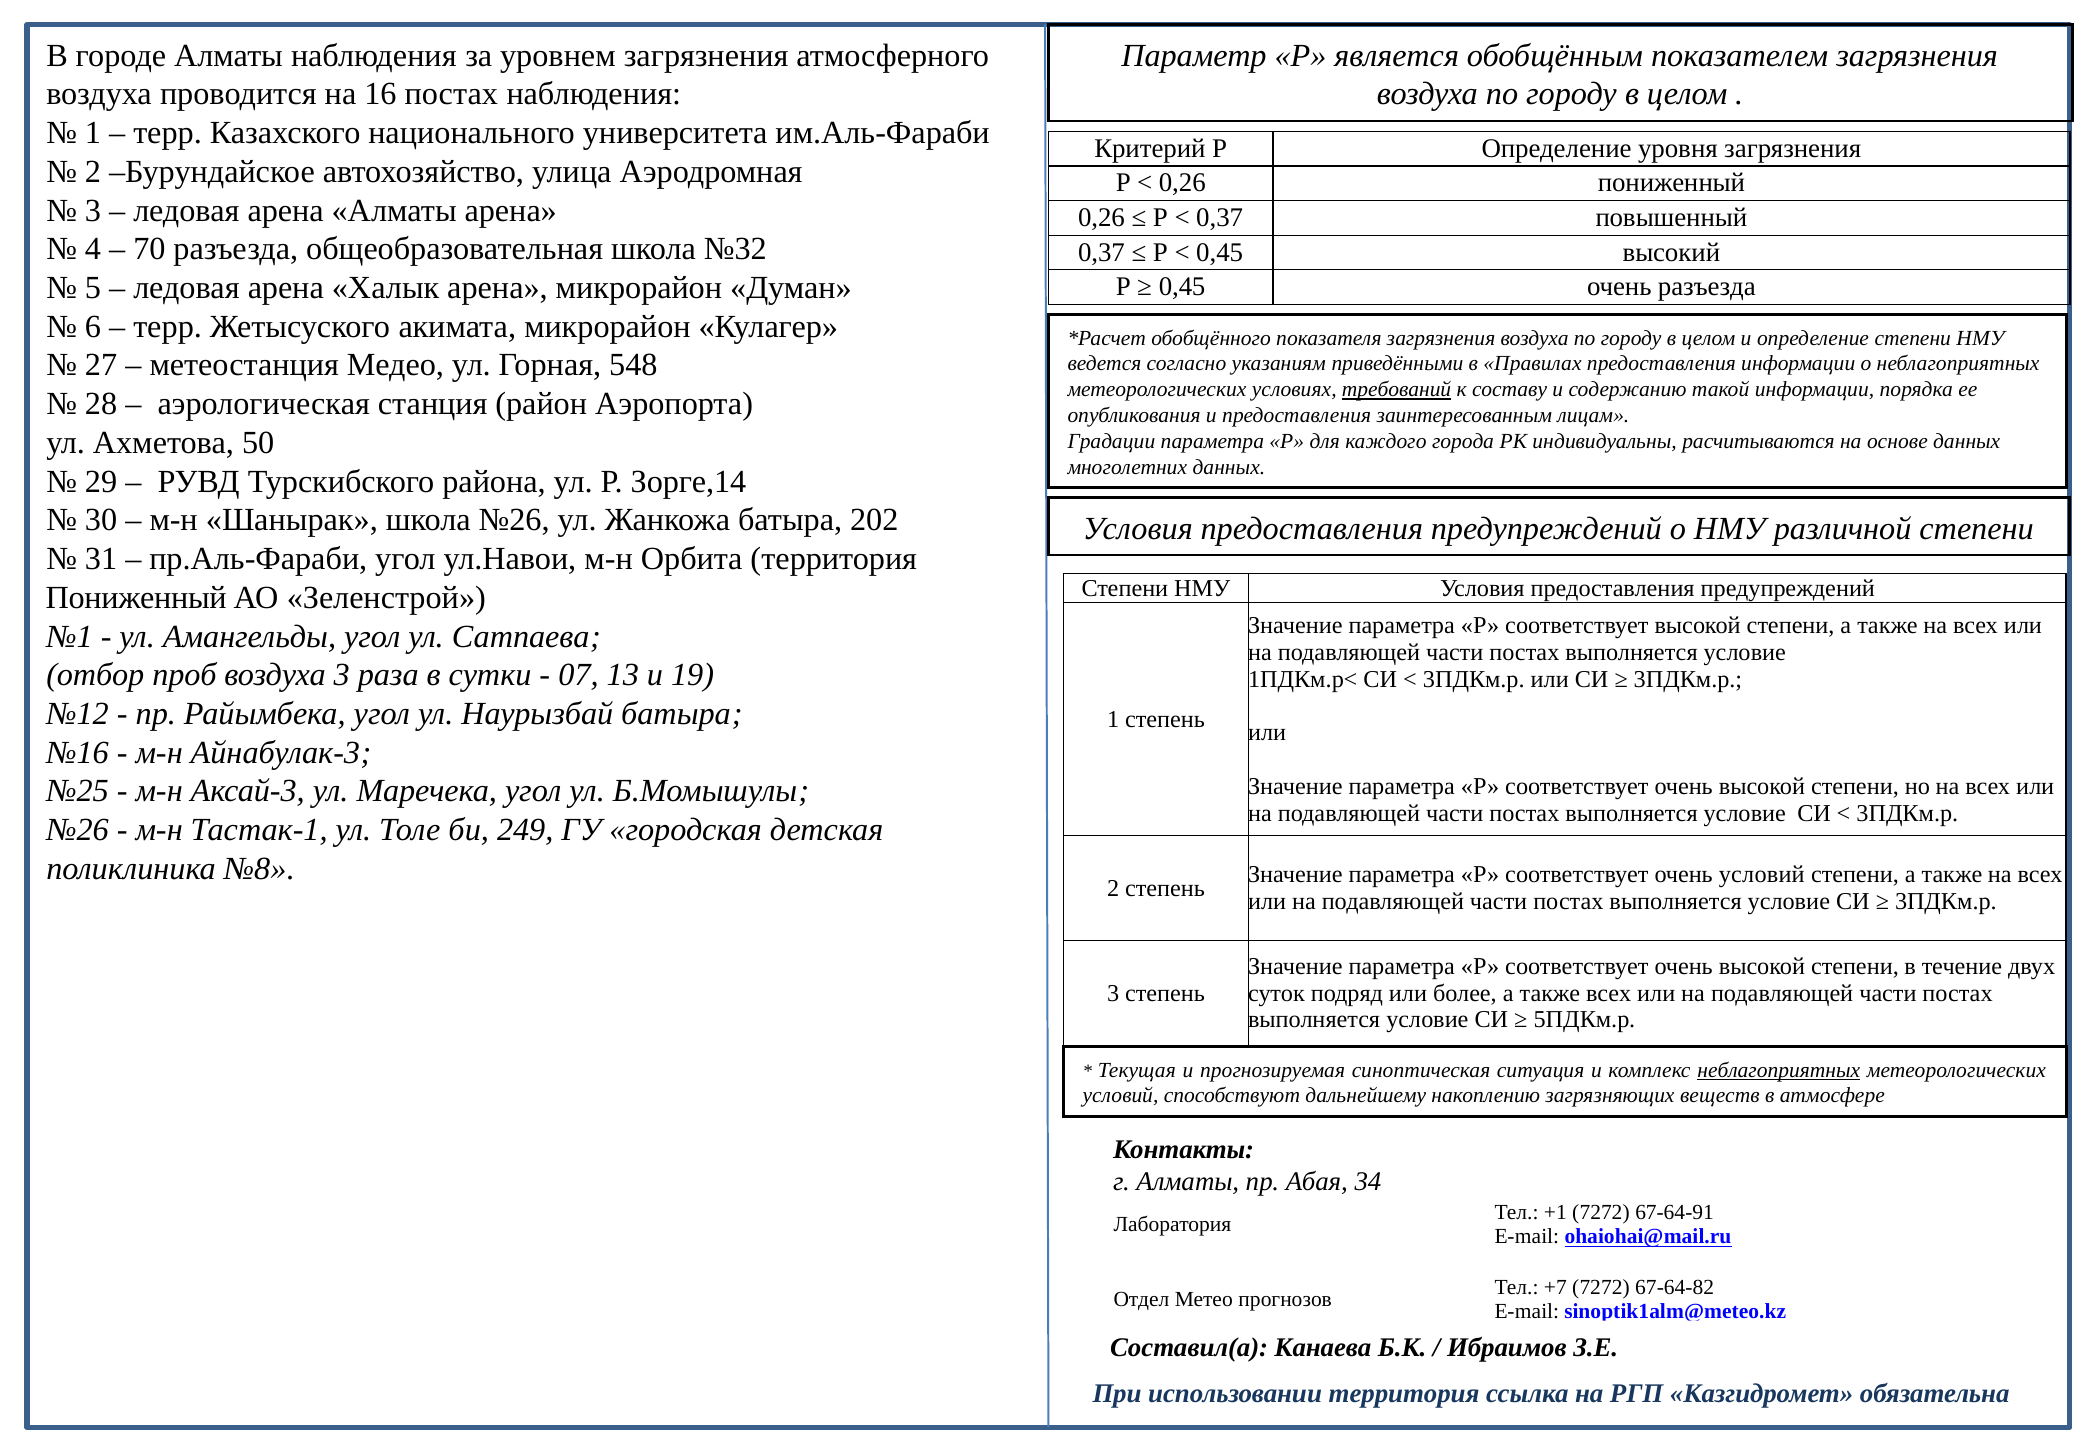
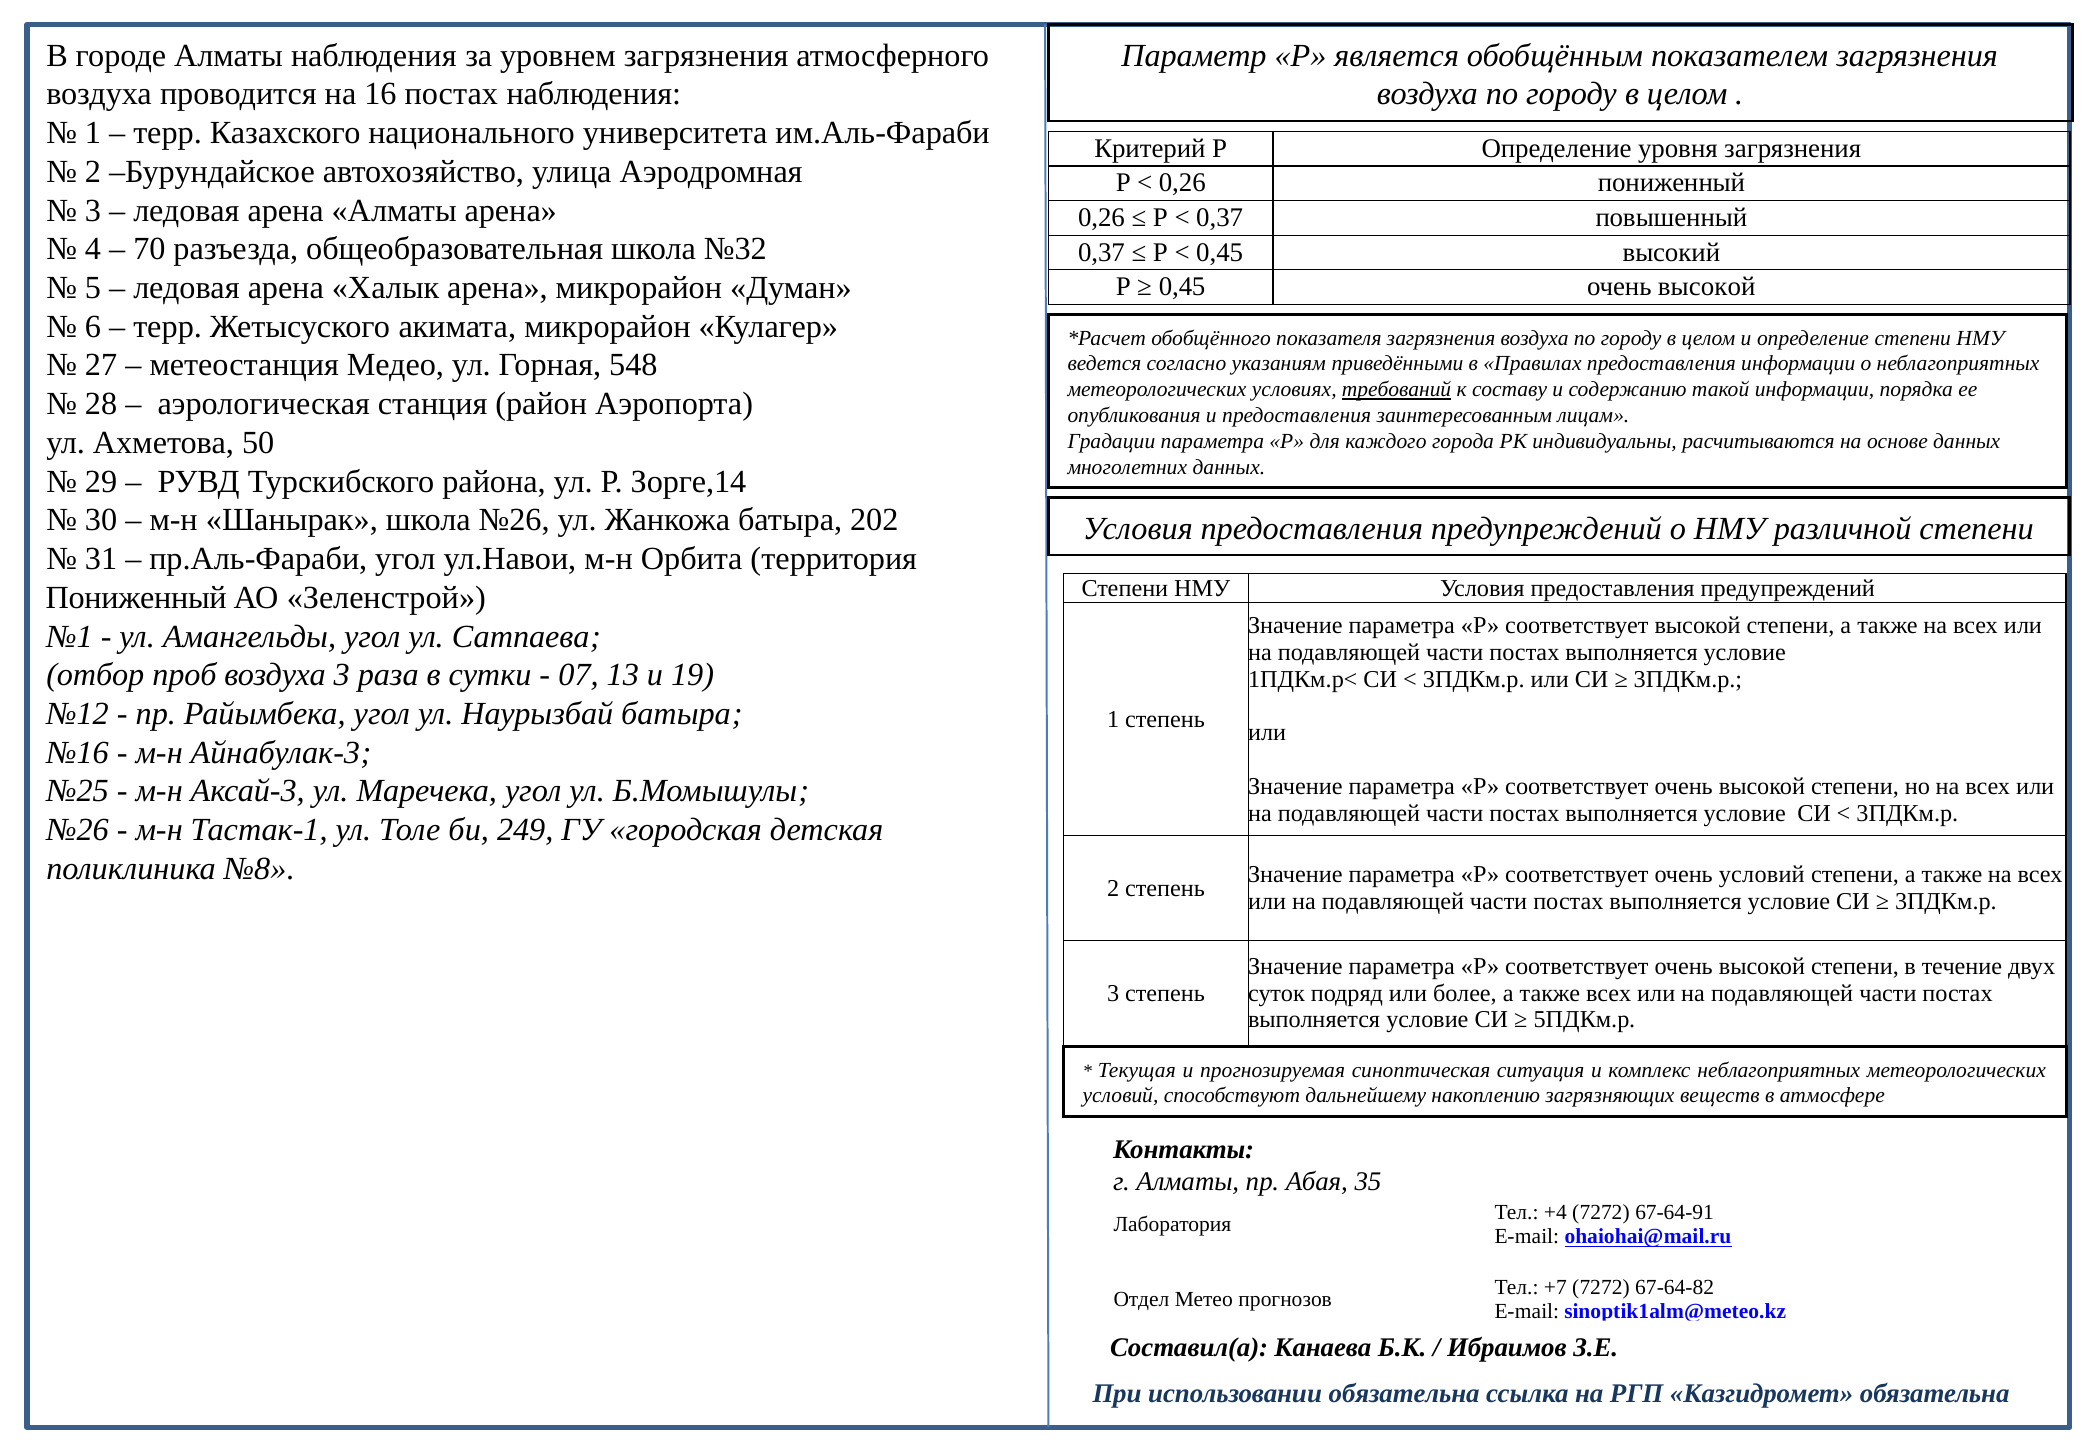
0,45 очень разъезда: разъезда -> высокой (1707, 287)
неблагоприятных underline: present -> none (1779, 1070)
34: 34 -> 35 (1368, 1182)
+1: +1 -> +4 (1555, 1212)
использовании территория: территория -> обязательна (1404, 1394)
